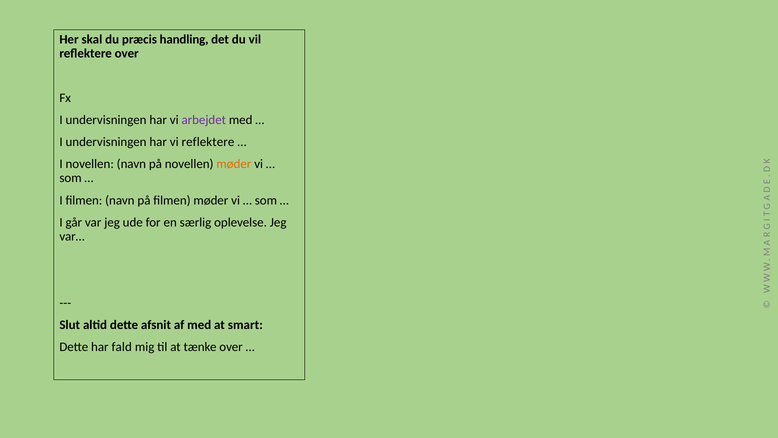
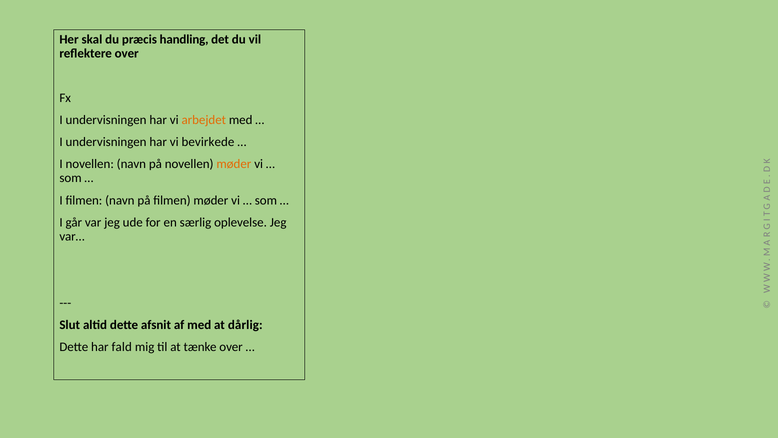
arbejdet colour: purple -> orange (204, 120)
vi reflektere: reflektere -> bevirkede (208, 142)
smart: smart -> dårlig (245, 325)
